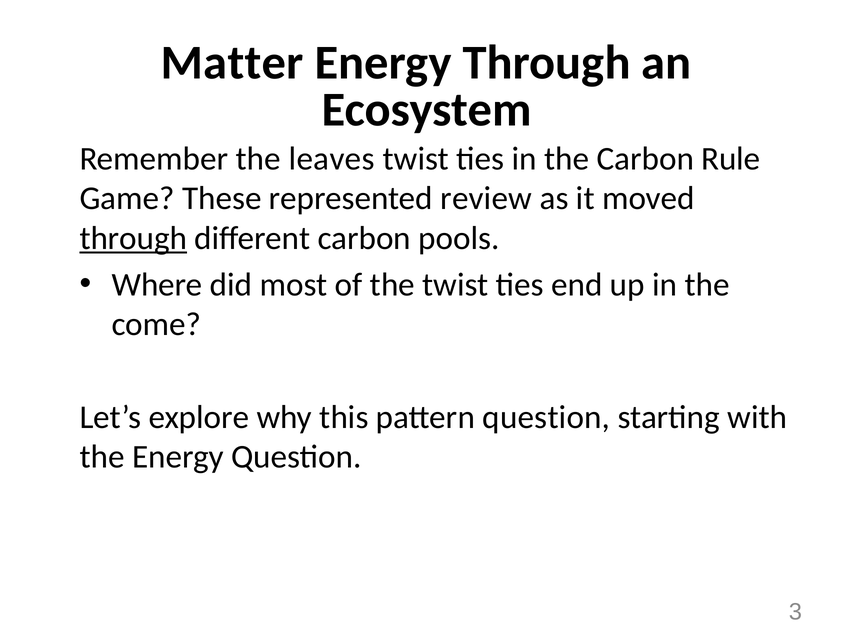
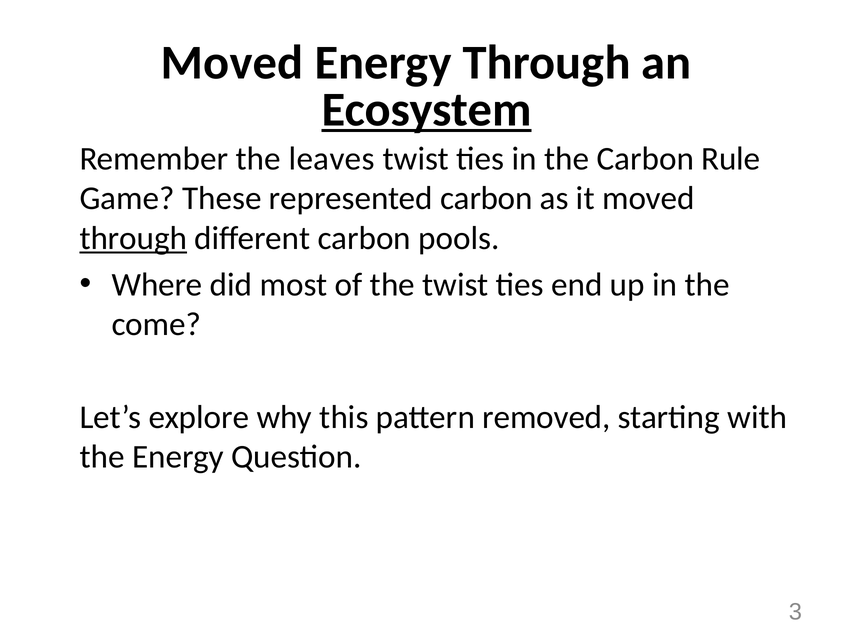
Matter: Matter -> Moved (232, 63)
Ecosystem underline: none -> present (427, 110)
represented review: review -> carbon (486, 198)
pattern question: question -> removed (546, 417)
